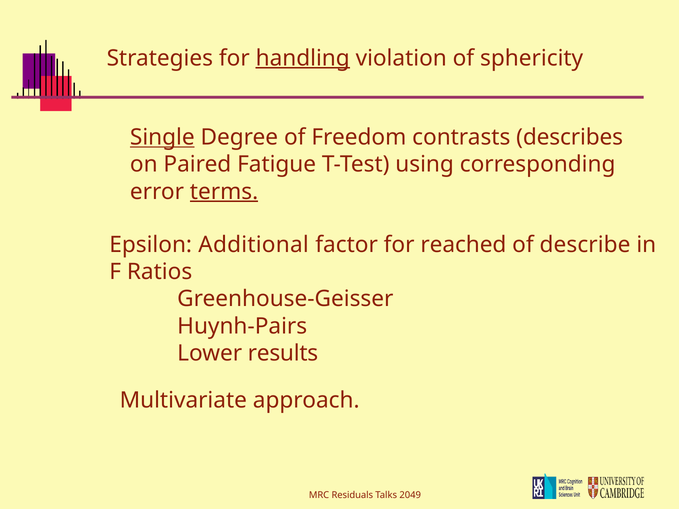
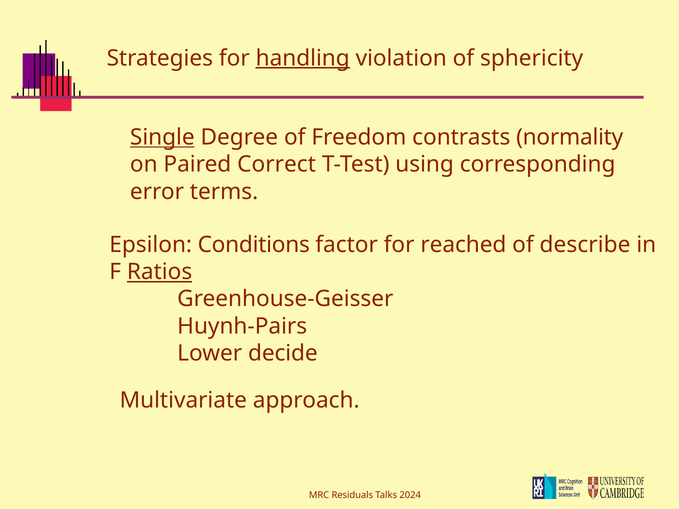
describes: describes -> normality (570, 137)
Fatigue: Fatigue -> Correct (277, 164)
terms underline: present -> none (224, 192)
Additional: Additional -> Conditions (254, 245)
Ratios underline: none -> present (160, 272)
results: results -> decide (283, 353)
2049: 2049 -> 2024 (410, 495)
